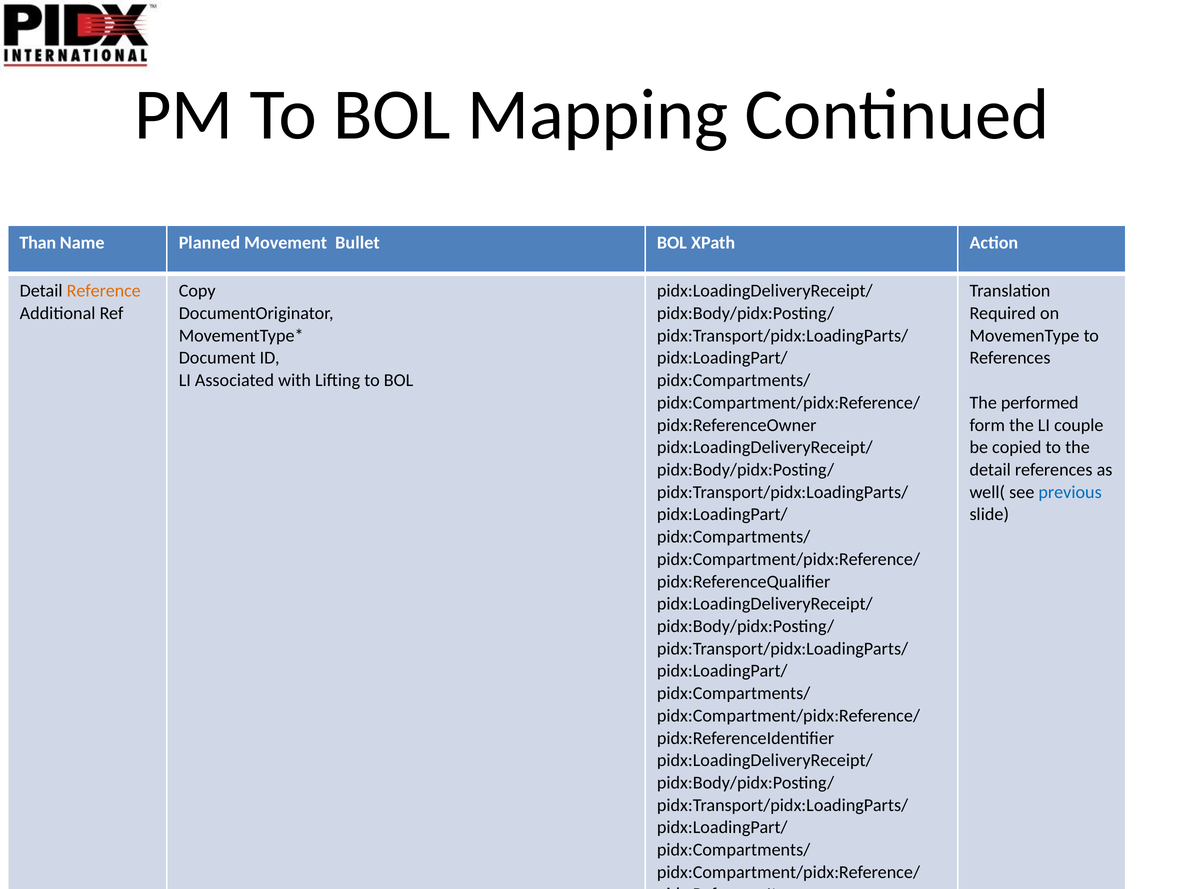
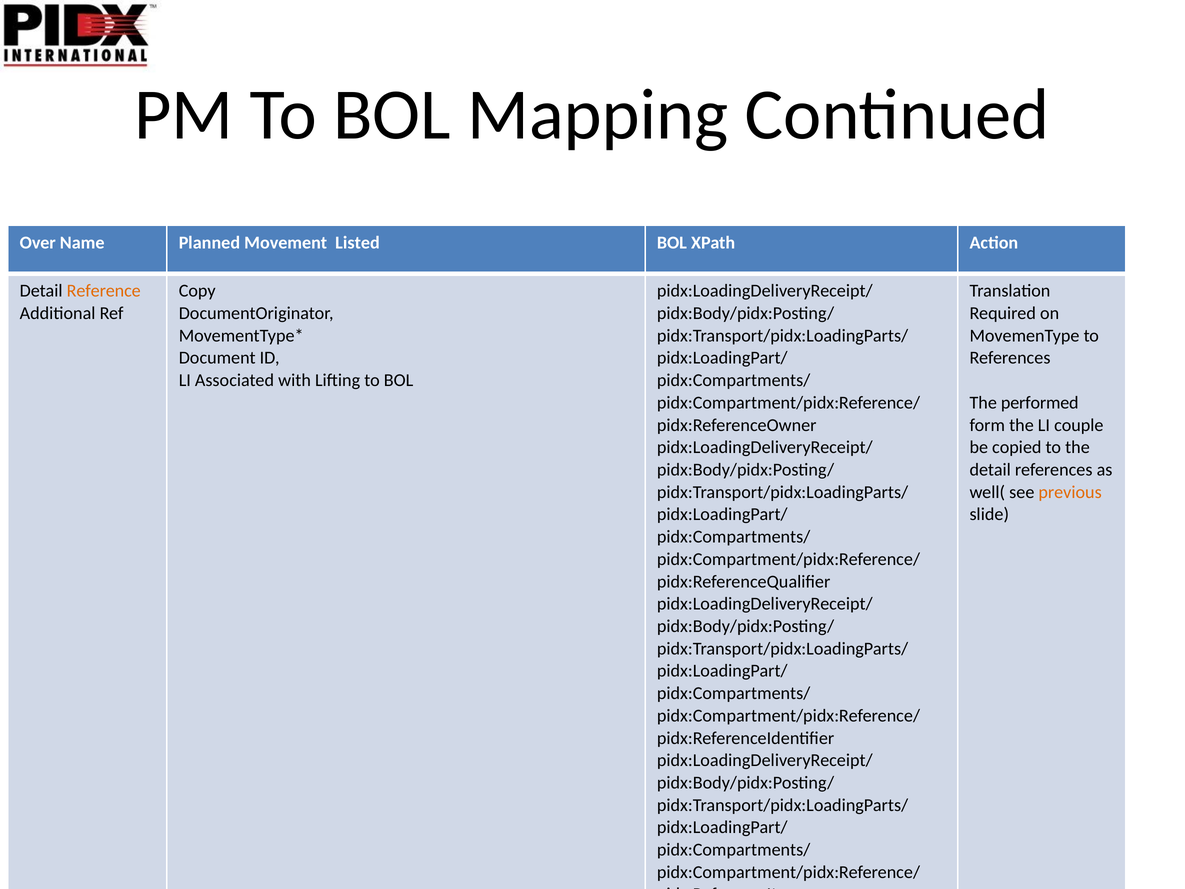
Than: Than -> Over (38, 243)
Bullet: Bullet -> Listed (358, 243)
previous colour: blue -> orange (1070, 492)
